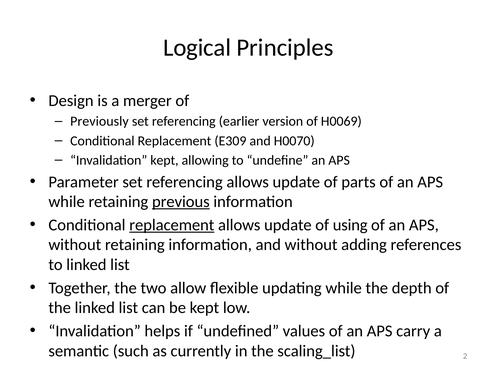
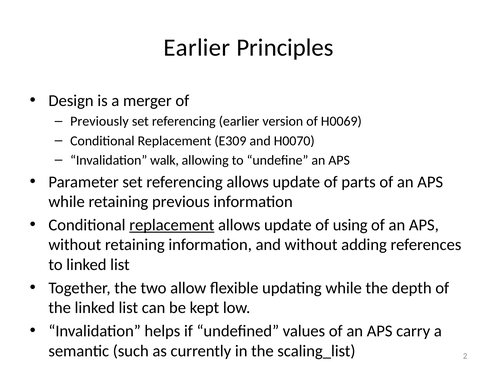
Logical: Logical -> Earlier (197, 48)
Invalidation kept: kept -> walk (165, 160)
previous underline: present -> none (181, 202)
